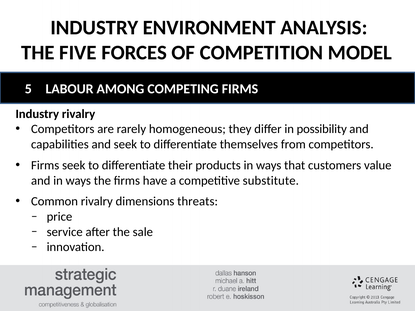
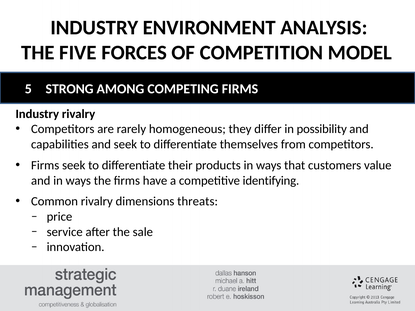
LABOUR: LABOUR -> STRONG (70, 89)
substitute: substitute -> identifying (271, 181)
